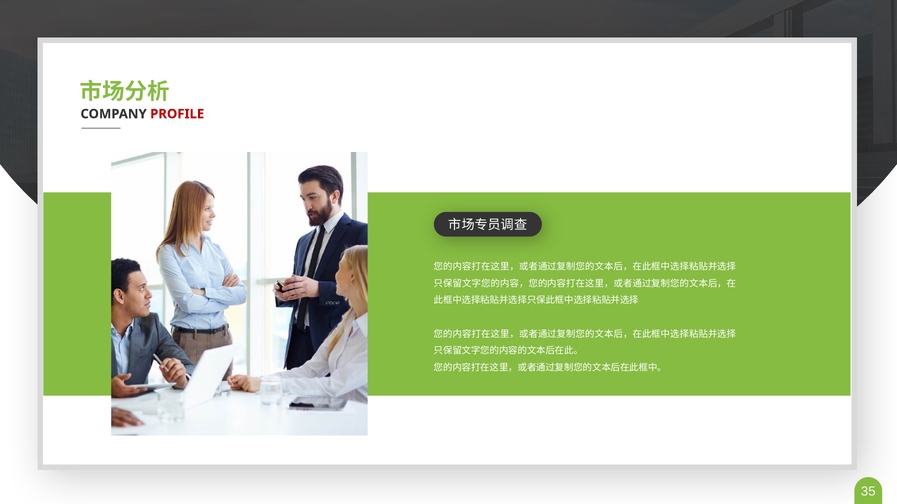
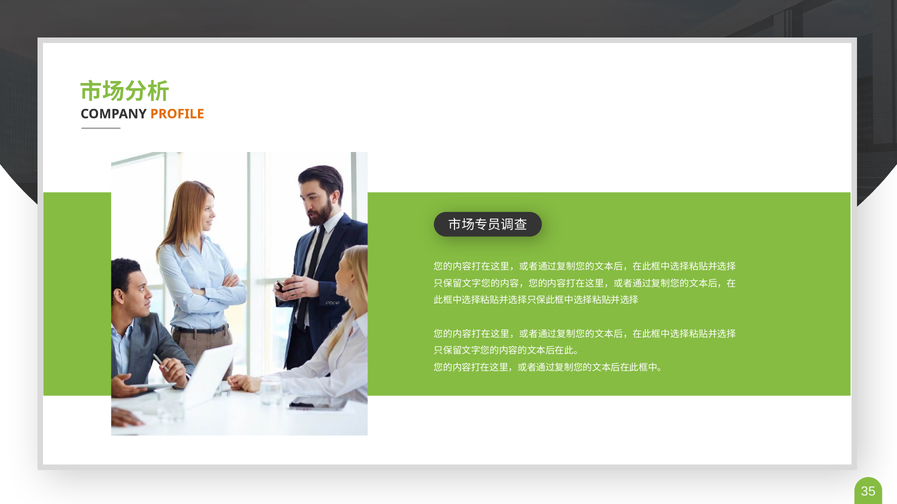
PROFILE colour: red -> orange (177, 114)
